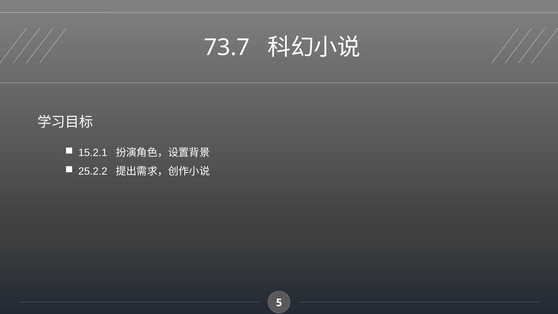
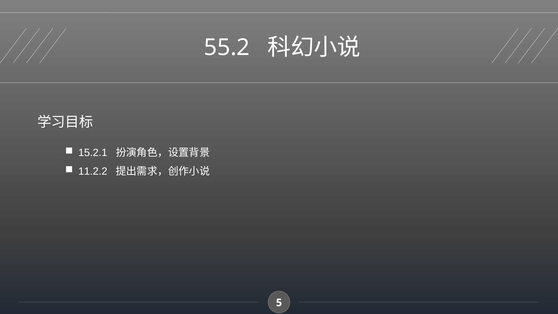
73.7: 73.7 -> 55.2 (227, 48)
25.2.2: 25.2.2 -> 11.2.2 (93, 171)
